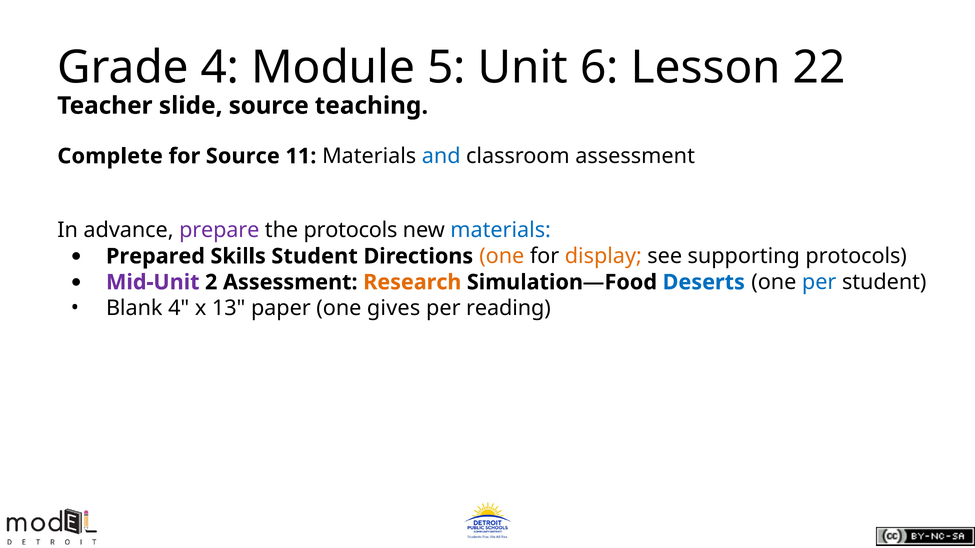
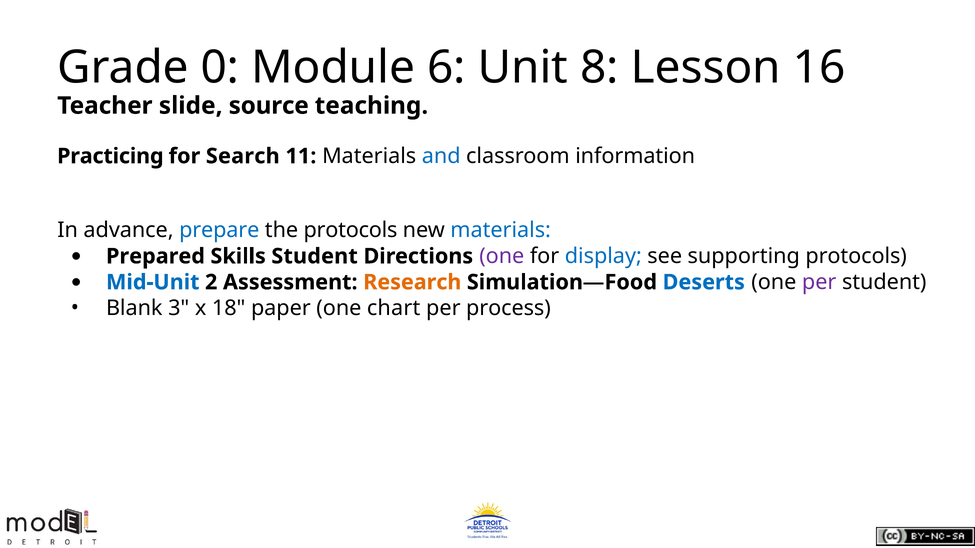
Grade 4: 4 -> 0 (220, 68)
5: 5 -> 6 (446, 68)
6: 6 -> 8 (599, 68)
22: 22 -> 16 (819, 68)
Complete: Complete -> Practicing (110, 156)
for Source: Source -> Search (243, 156)
classroom assessment: assessment -> information (635, 156)
prepare colour: purple -> blue (219, 230)
one colour: orange -> purple (502, 256)
display colour: orange -> blue (603, 256)
Mid-Unit colour: purple -> blue (153, 282)
per colour: blue -> purple (819, 282)
Blank 4: 4 -> 3 (179, 308)
13: 13 -> 18 (229, 308)
gives: gives -> chart (394, 308)
reading: reading -> process (508, 308)
